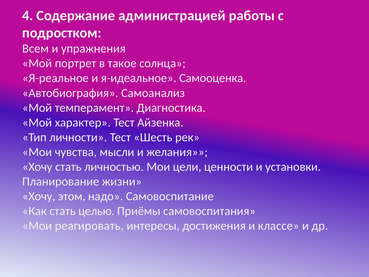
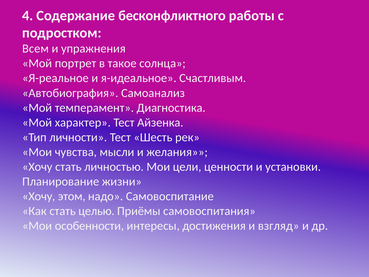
администрацией: администрацией -> бесконфликтного (172, 16)
Самооценка: Самооценка -> Счастливым (213, 78)
реагировать: реагировать -> особенности (89, 226)
классе: классе -> взгляд (279, 226)
